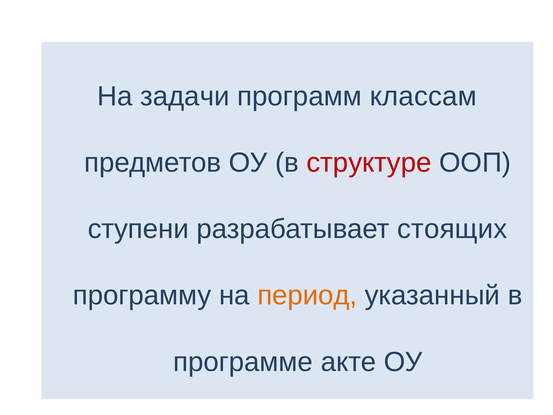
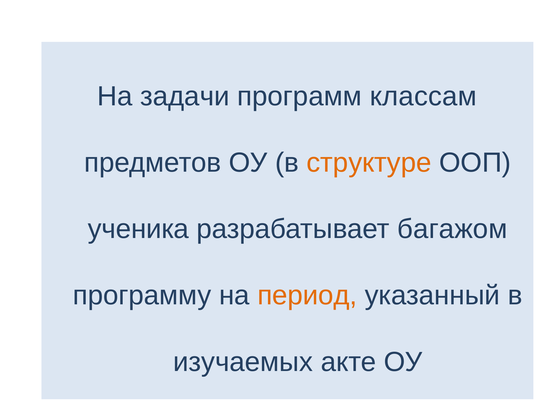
структуре colour: red -> orange (369, 163)
ступени: ступени -> ученика (138, 229)
стоящих: стоящих -> багажом (452, 229)
программе: программе -> изучаемых (243, 362)
